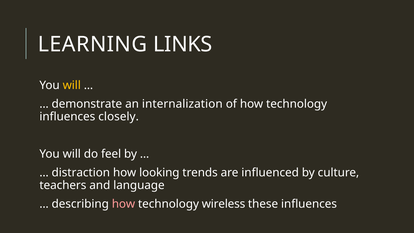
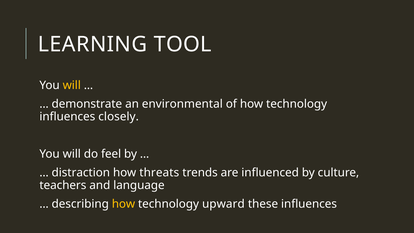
LINKS: LINKS -> TOOL (183, 44)
internalization: internalization -> environmental (182, 104)
looking: looking -> threats (159, 173)
how colour: pink -> yellow (123, 204)
wireless: wireless -> upward (223, 204)
